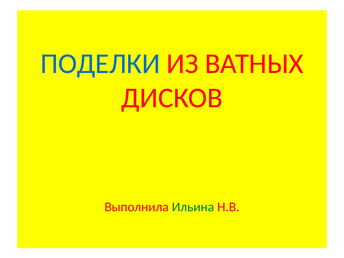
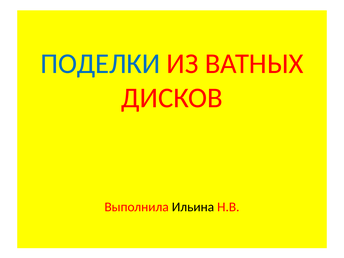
Ильина colour: green -> black (193, 207)
